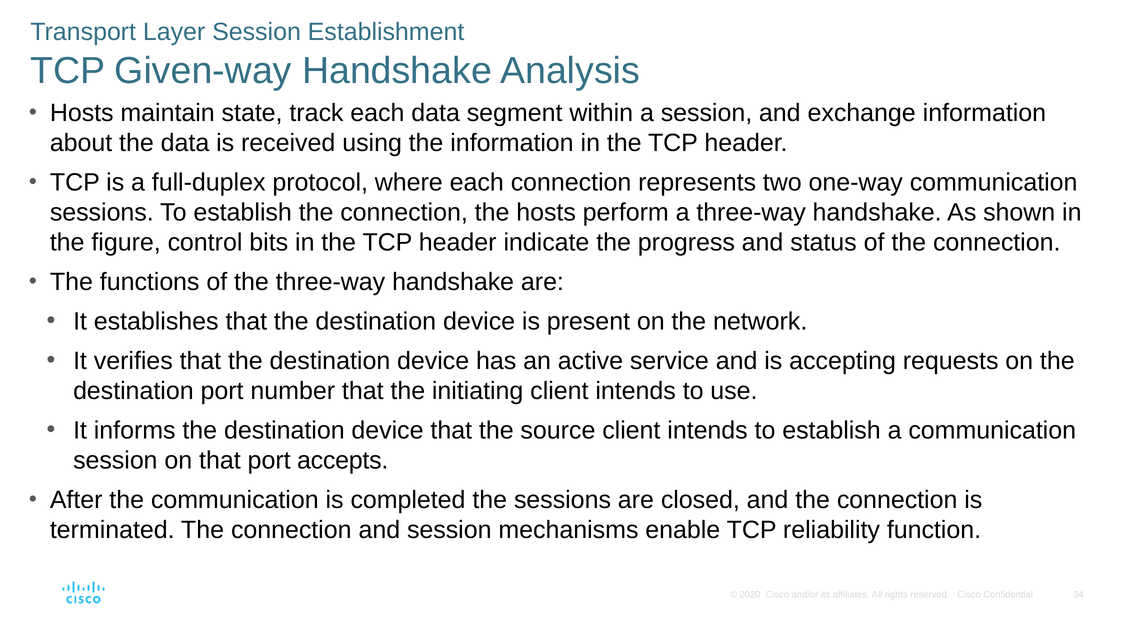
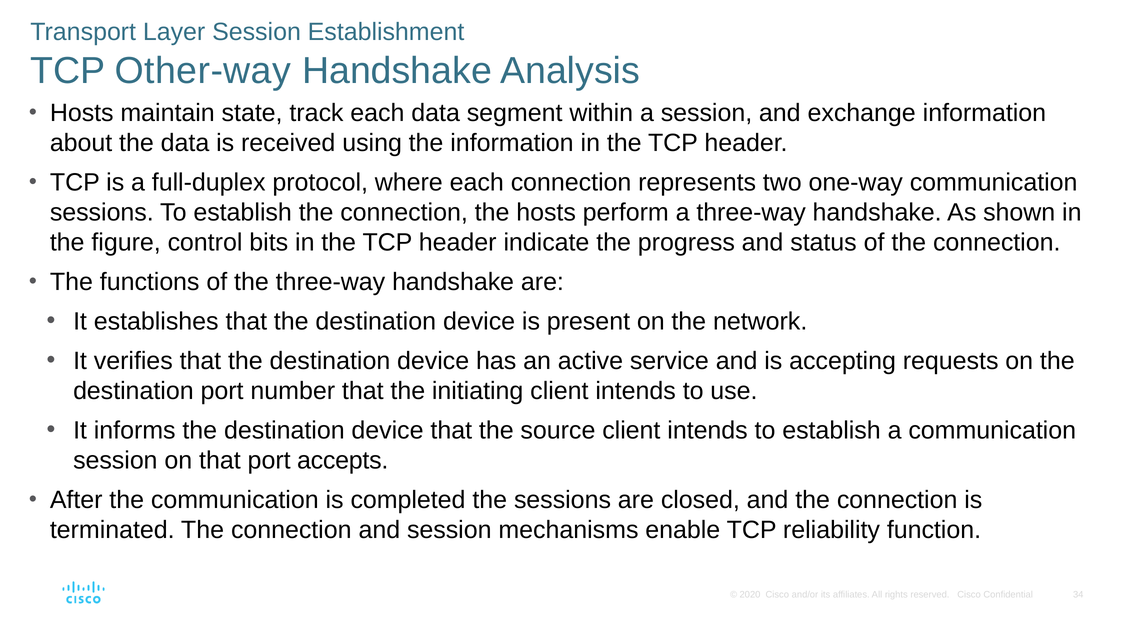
Given-way: Given-way -> Other-way (203, 71)
